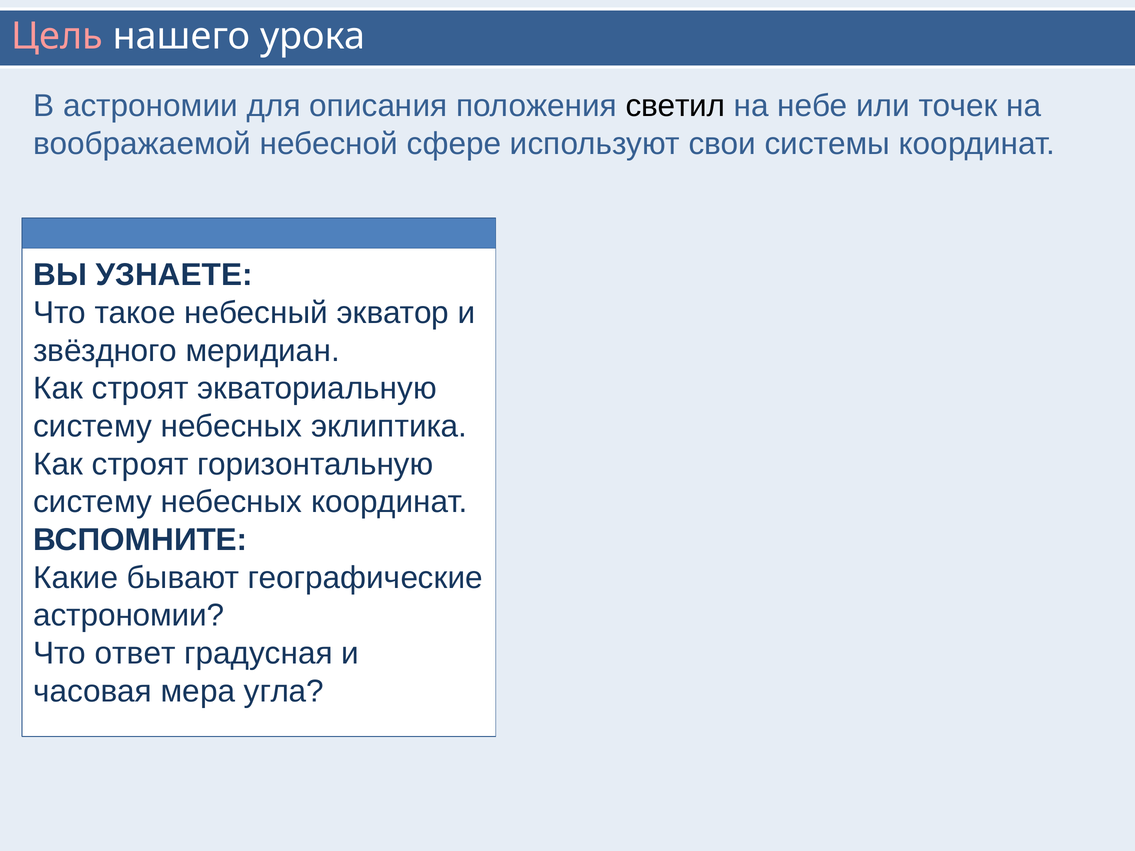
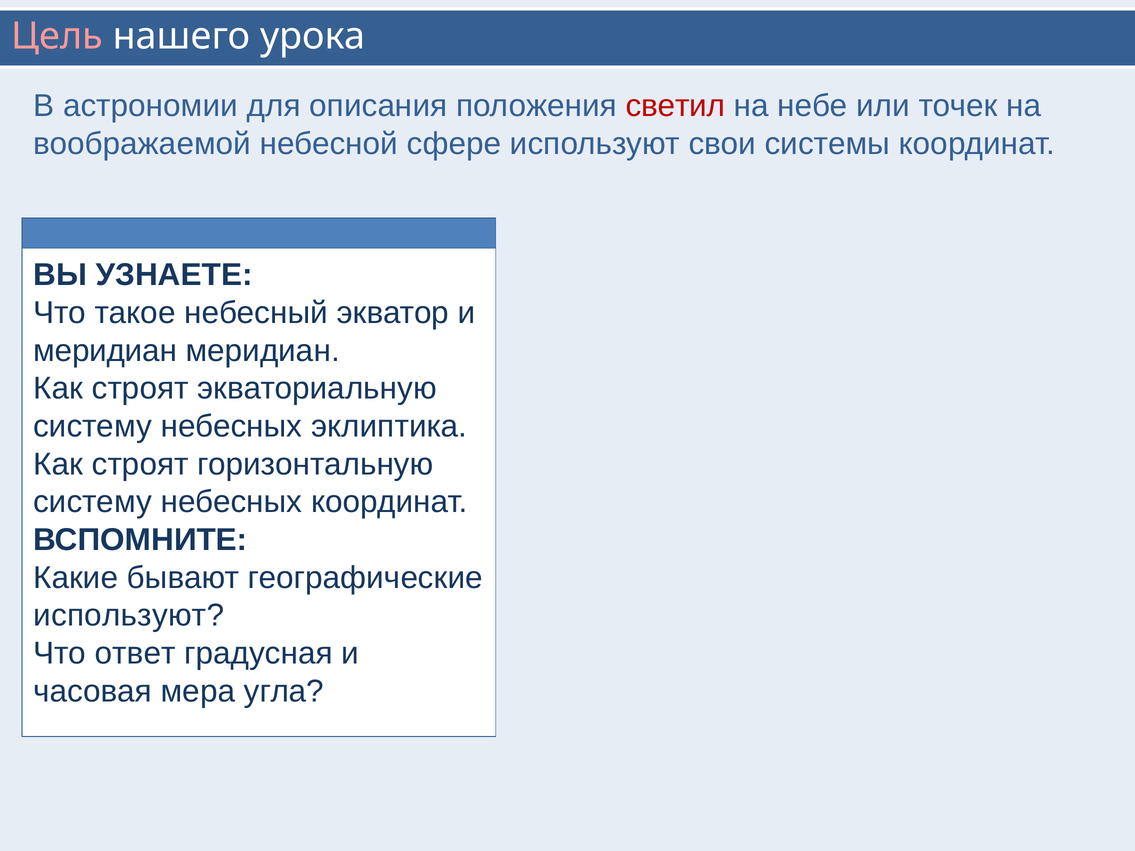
светил colour: black -> red (675, 106)
звёздного: звёздного -> меридиан (105, 351)
астрономии: астрономии -> используют (129, 616)
